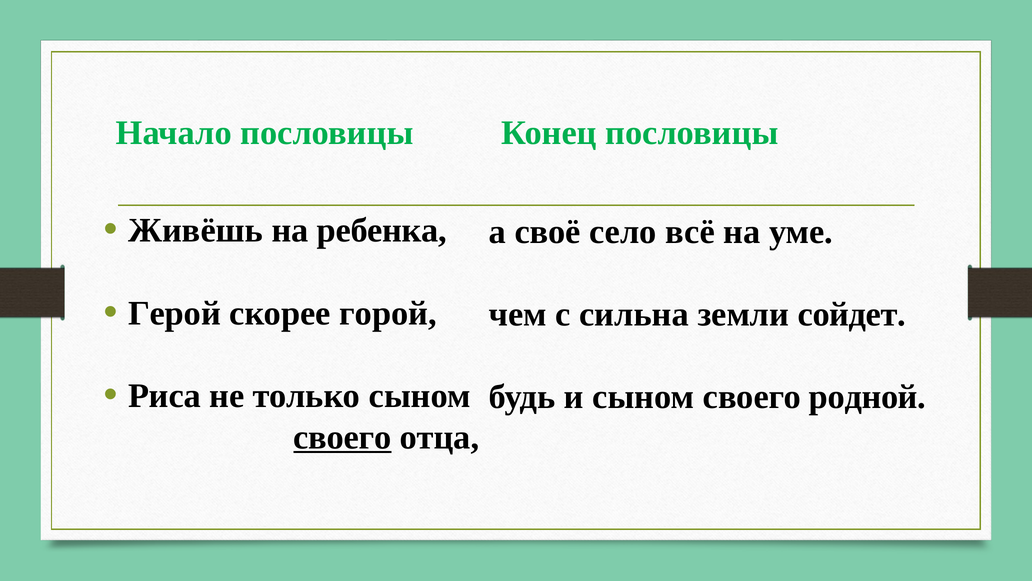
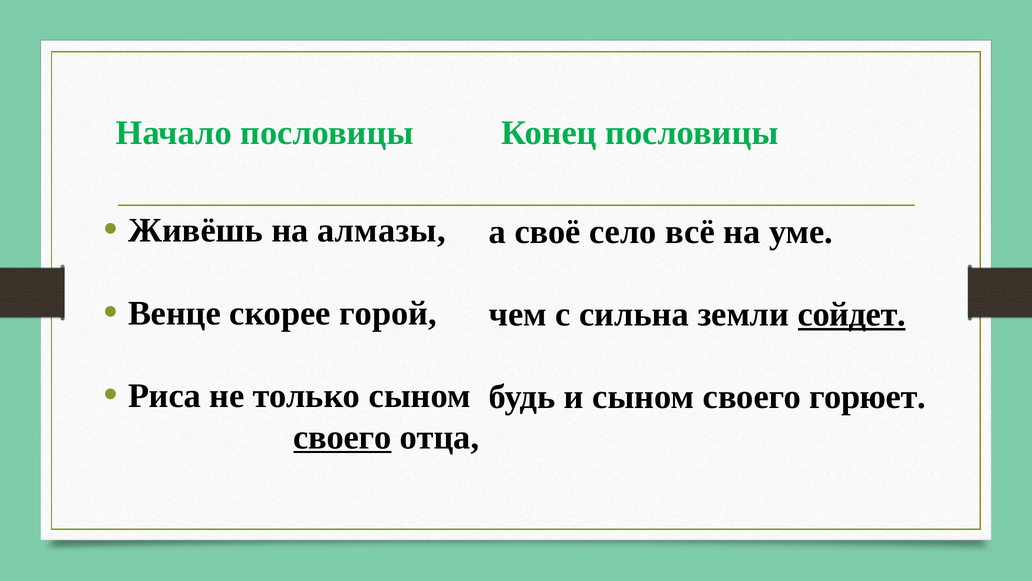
ребенка: ребенка -> алмазы (382, 230)
Герой: Герой -> Венце (174, 313)
сойдет underline: none -> present (852, 314)
родной: родной -> горюет (868, 397)
